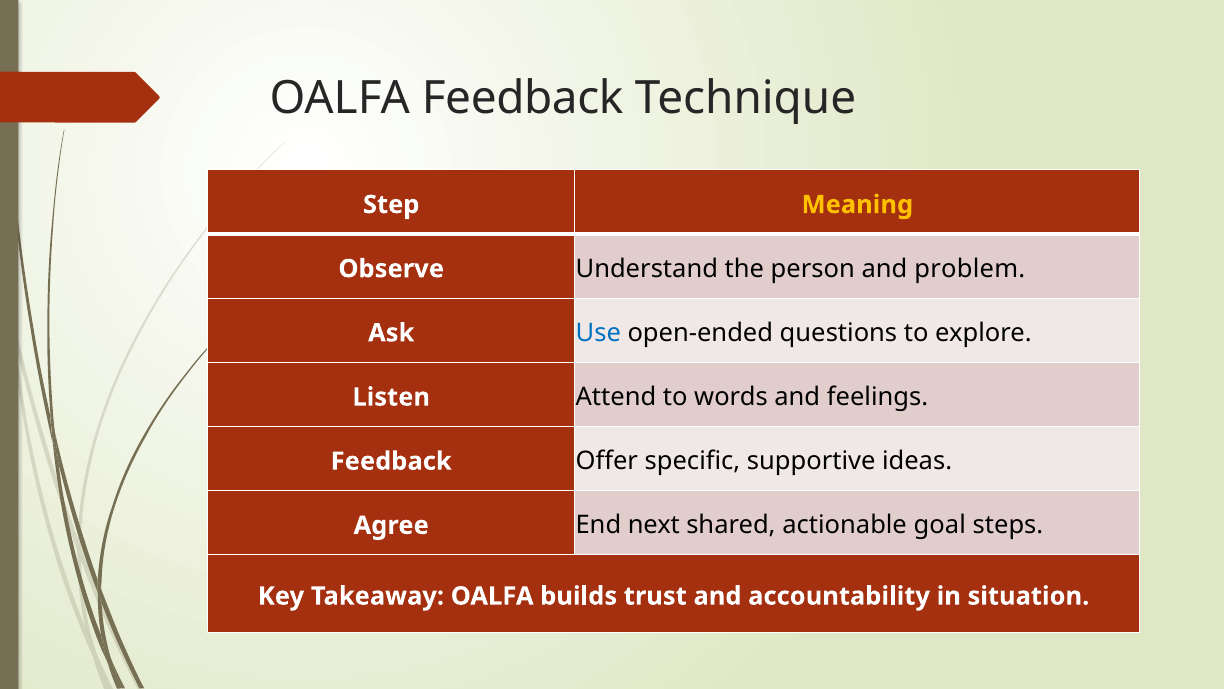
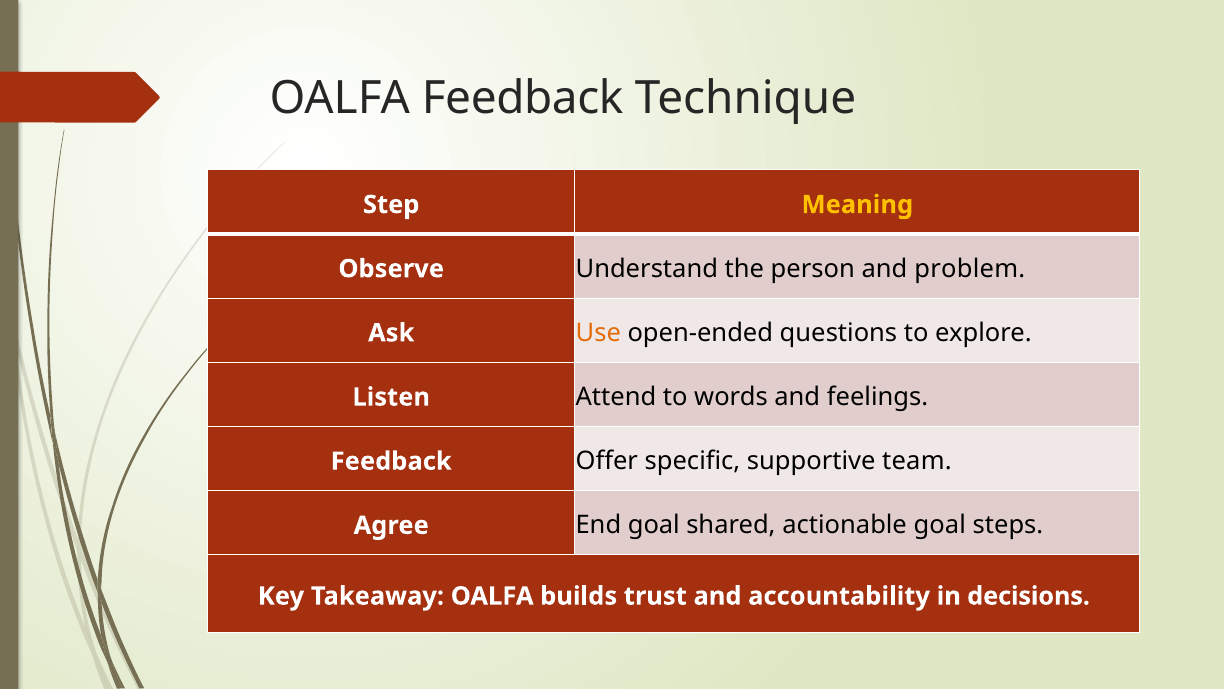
Use colour: blue -> orange (598, 333)
ideas: ideas -> team (917, 461)
End next: next -> goal (654, 525)
situation: situation -> decisions (1029, 596)
